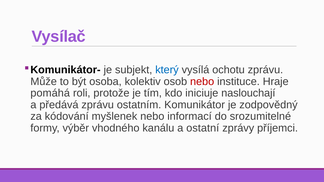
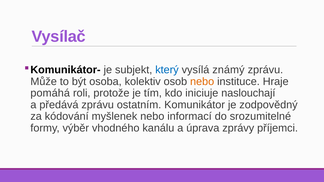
ochotu: ochotu -> známý (228, 70)
nebo colour: red -> orange (202, 82)
ostatní: ostatní -> úprava (203, 128)
